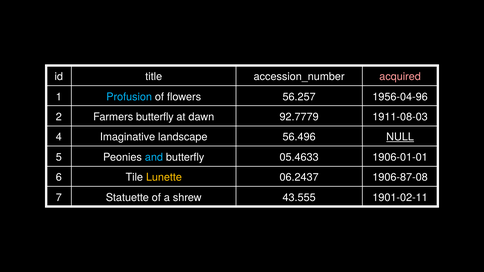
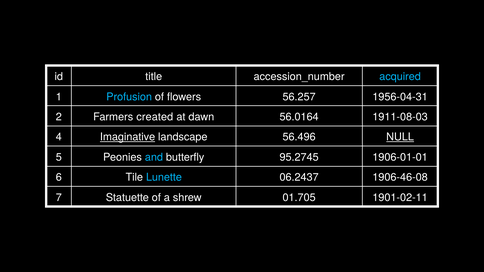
acquired colour: pink -> light blue (400, 77)
1956-04-96: 1956-04-96 -> 1956-04-31 (400, 97)
Farmers butterfly: butterfly -> created (155, 117)
92.7779: 92.7779 -> 56.0164 (299, 117)
Imaginative underline: none -> present (128, 137)
05.4633: 05.4633 -> 95.2745 (299, 157)
Lunette colour: yellow -> light blue (164, 178)
1906-87-08: 1906-87-08 -> 1906-46-08 (400, 178)
43.555: 43.555 -> 01.705 (299, 198)
